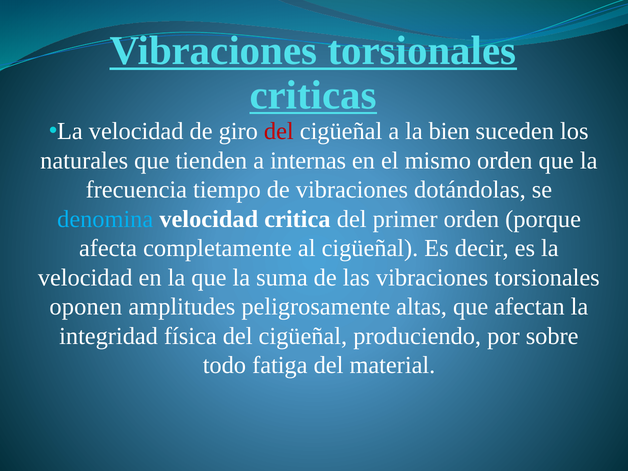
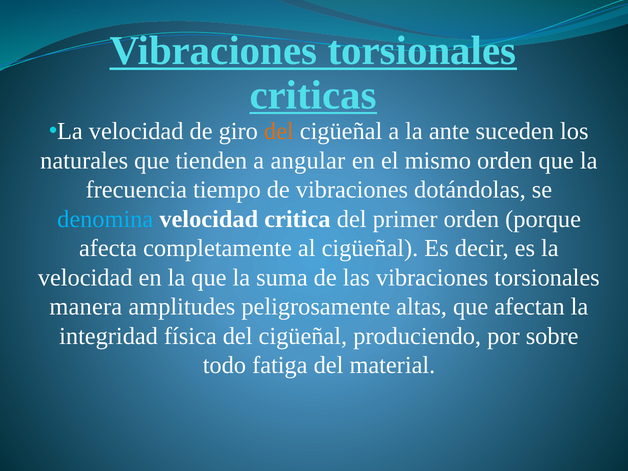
del colour: red -> orange (279, 131)
bien: bien -> ante (449, 131)
internas: internas -> angular (308, 161)
oponen: oponen -> manera (86, 307)
